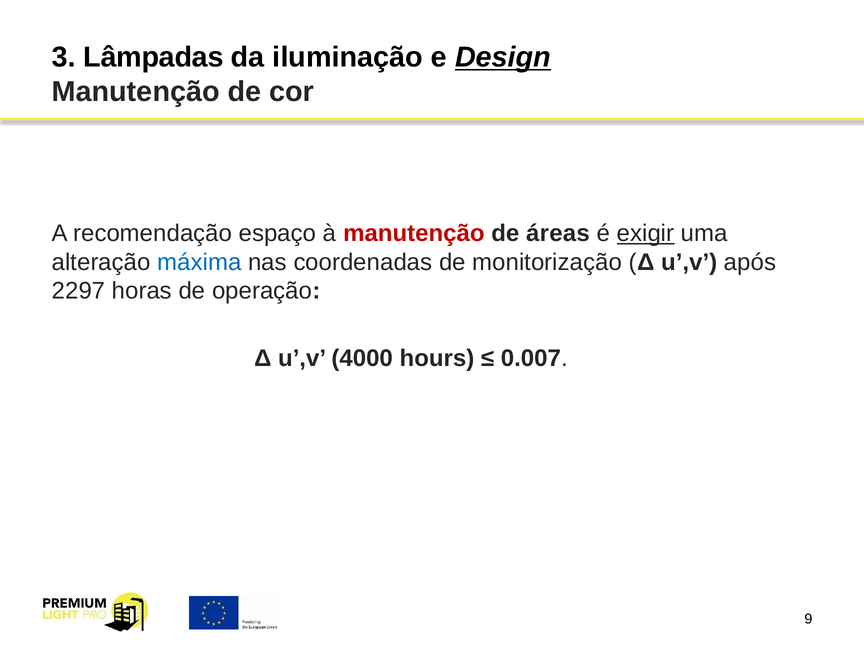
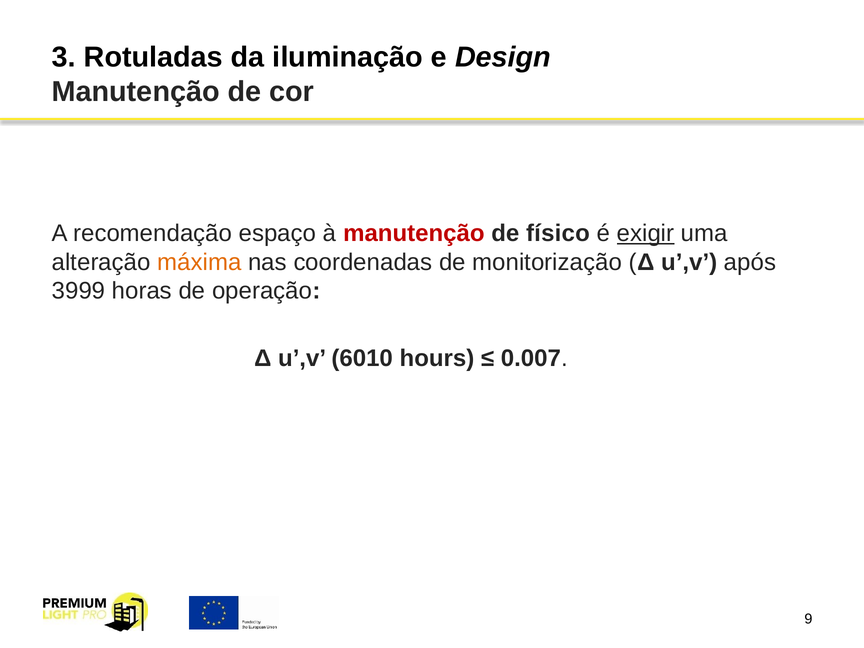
Lâmpadas: Lâmpadas -> Rotuladas (153, 57)
Design underline: present -> none (503, 57)
áreas: áreas -> físico (558, 233)
máxima colour: blue -> orange (199, 262)
2297: 2297 -> 3999 (79, 291)
4000: 4000 -> 6010 (362, 358)
